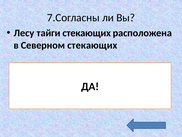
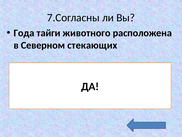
Лесу: Лесу -> Года (24, 33)
тайги стекающих: стекающих -> животного (87, 33)
